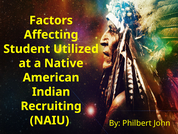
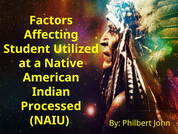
Recruiting: Recruiting -> Processed (51, 106)
